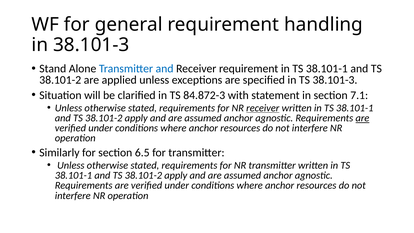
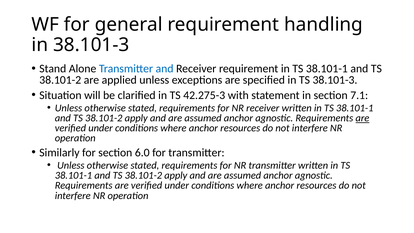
84.872-3: 84.872-3 -> 42.275-3 (204, 95)
receiver underline: present -> none (263, 108)
6.5: 6.5 -> 6.0 (142, 153)
